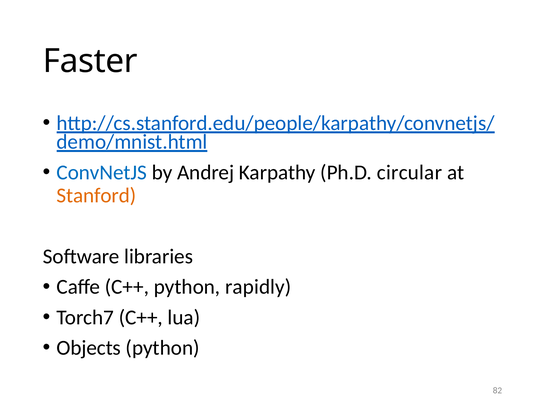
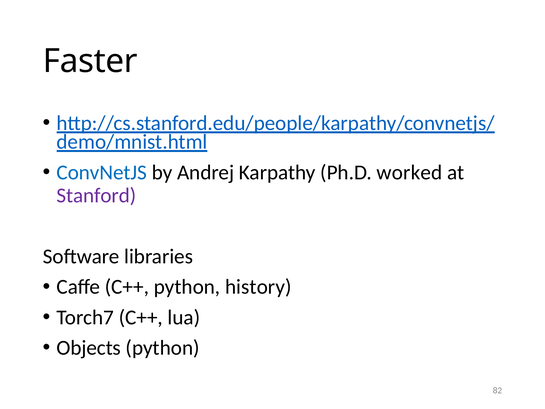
circular: circular -> worked (410, 172)
Stanford colour: orange -> purple (96, 195)
rapidly: rapidly -> history (258, 287)
